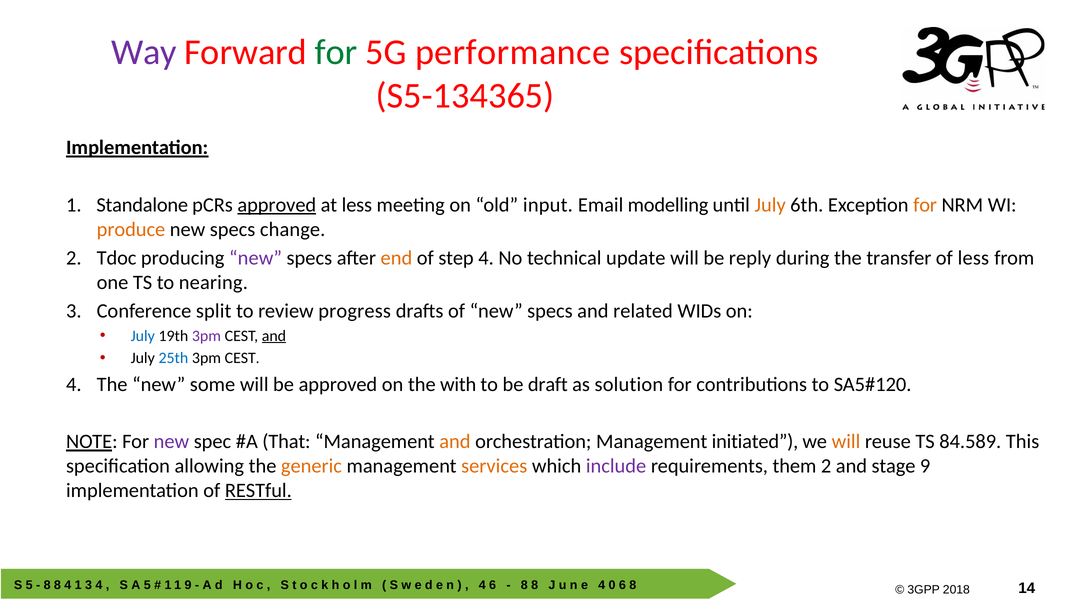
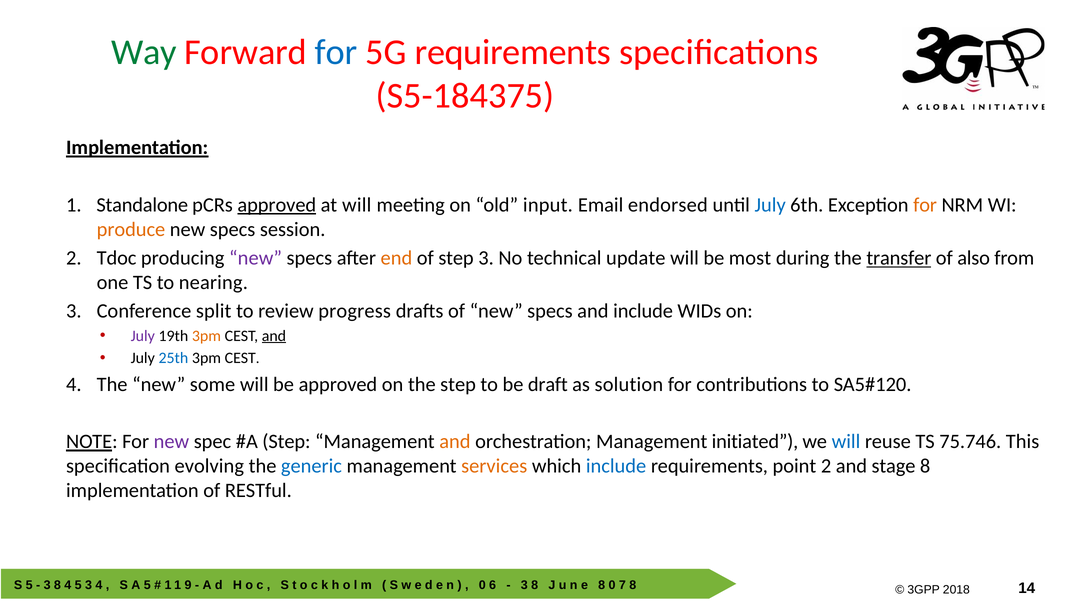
Way colour: purple -> green (144, 52)
for colour: green -> blue (336, 52)
5G performance: performance -> requirements (513, 52)
S5-134365: S5-134365 -> S5-184375 (465, 96)
at less: less -> will (357, 205)
modelling: modelling -> endorsed (668, 205)
July colour: orange -> blue (770, 205)
change: change -> session (293, 230)
step 4: 4 -> 3 (486, 258)
reply: reply -> most (750, 258)
transfer underline: none -> present (899, 258)
of less: less -> also (974, 258)
and related: related -> include (643, 311)
July colour: blue -> purple (143, 336)
3pm colour: purple -> orange (206, 336)
the with: with -> step (458, 384)
That: That -> Step (286, 442)
will colour: orange -> blue (846, 442)
84.589: 84.589 -> 75.746 (970, 442)
allowing: allowing -> evolving (209, 466)
generic colour: orange -> blue (311, 466)
include colour: purple -> blue (616, 466)
them: them -> point (794, 466)
stage 9: 9 -> 8 (925, 466)
RESTful underline: present -> none (258, 491)
8: 8 -> 3 (47, 585)
1: 1 -> 5 (78, 585)
4: 4 -> 0 (482, 585)
8: 8 -> 3 (524, 585)
4: 4 -> 8 (602, 585)
6: 6 -> 7 (622, 585)
